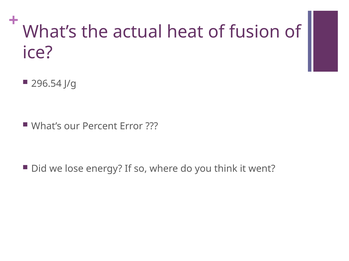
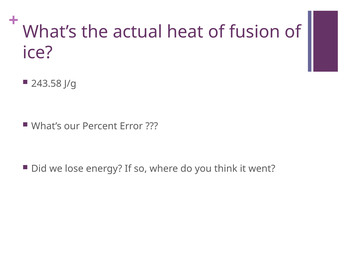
296.54: 296.54 -> 243.58 (46, 84)
